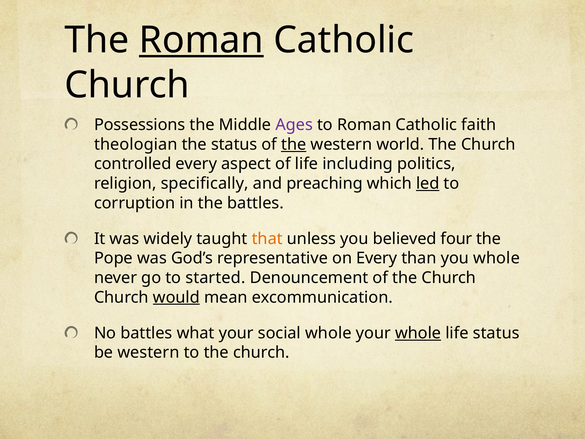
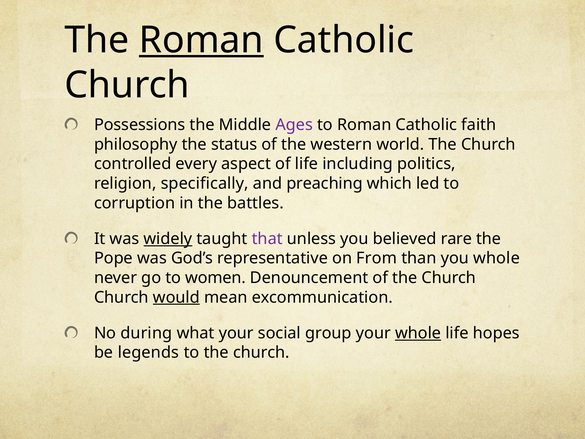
theologian: theologian -> philosophy (136, 144)
the underline: present -> none (294, 144)
led underline: present -> none (428, 183)
widely underline: none -> present (168, 239)
that colour: orange -> purple (267, 239)
four: four -> rare (456, 239)
on Every: Every -> From (377, 258)
started: started -> women (216, 278)
No battles: battles -> during (146, 333)
social whole: whole -> group (328, 333)
life status: status -> hopes (496, 333)
be western: western -> legends (148, 352)
